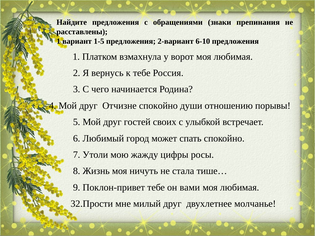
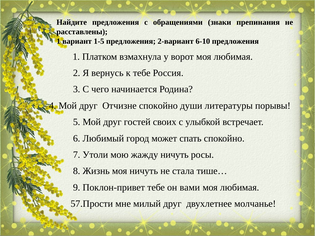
отношению: отношению -> литературы (229, 106)
жажду цифры: цифры -> ничуть (175, 155)
32.Прости: 32.Прости -> 57.Прости (92, 204)
